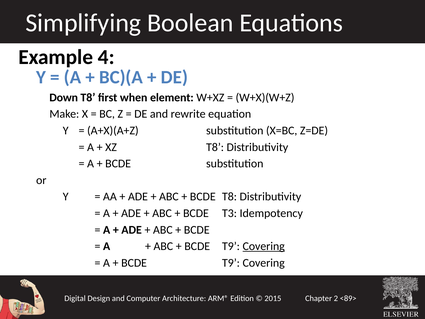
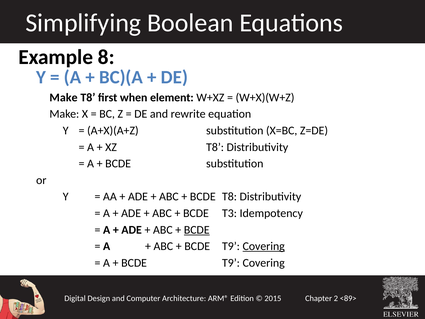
4: 4 -> 8 (106, 57)
Down: Down -> Make (64, 97)
BCDE underline: none -> present (197, 230)
